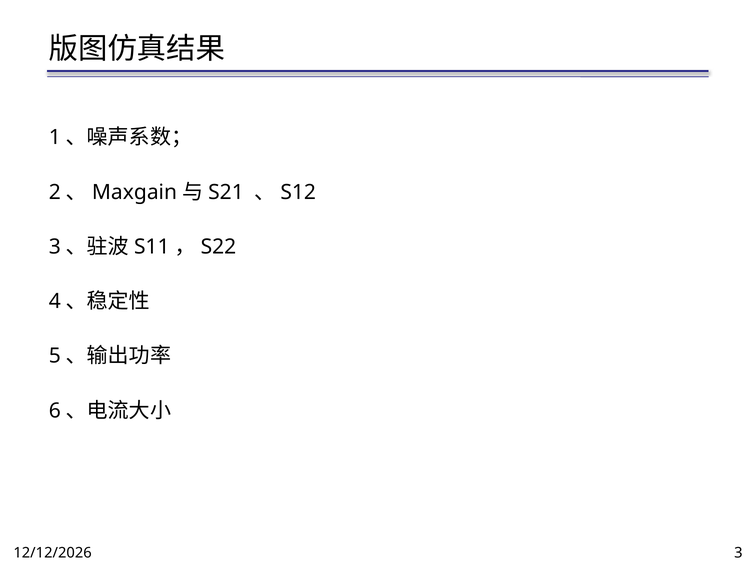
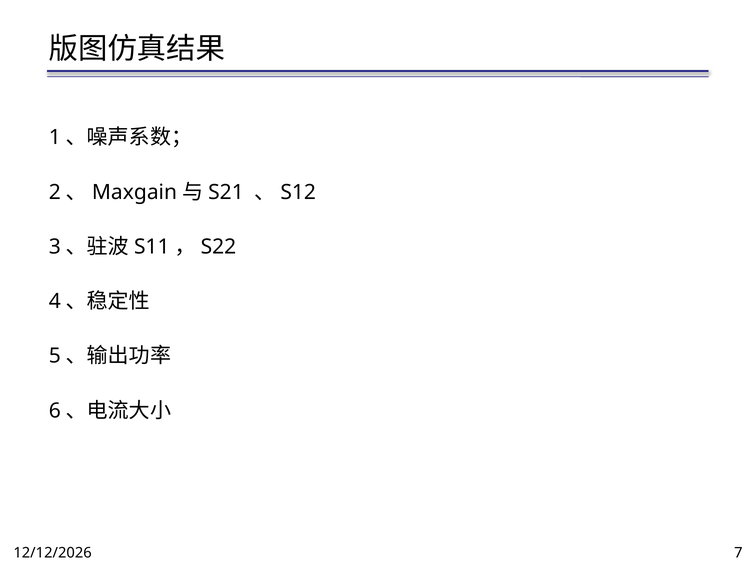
3: 3 -> 7 (738, 553)
